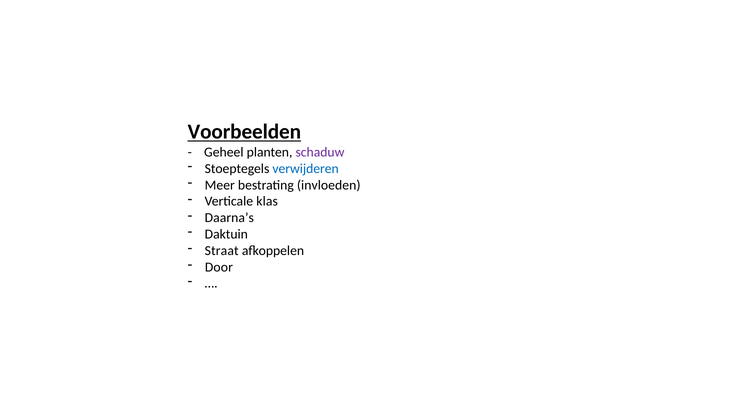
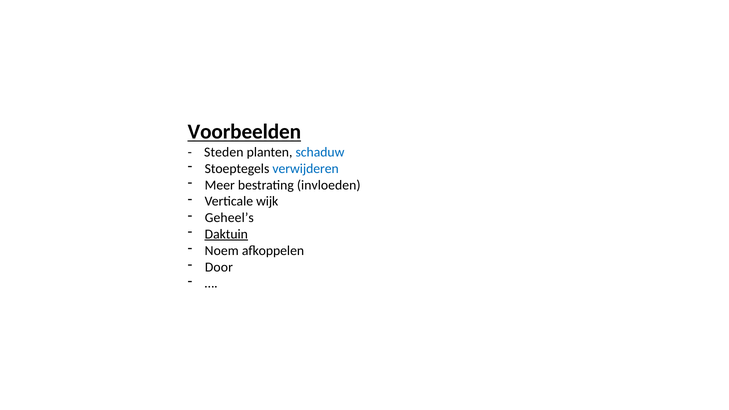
Geheel: Geheel -> Steden (224, 152)
schaduw colour: purple -> blue (320, 152)
klas: klas -> wijk (267, 201)
Daarna’s: Daarna’s -> Geheel’s (229, 218)
Daktuin underline: none -> present (226, 234)
Straat: Straat -> Noem (222, 251)
